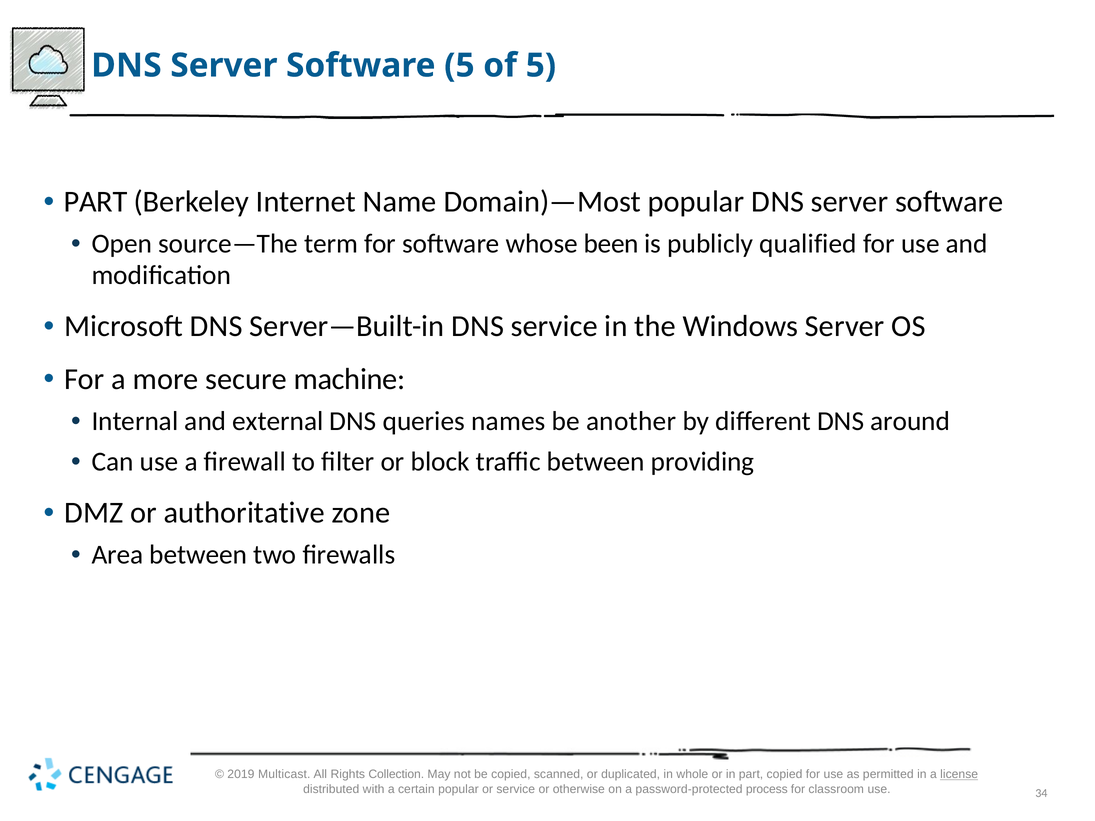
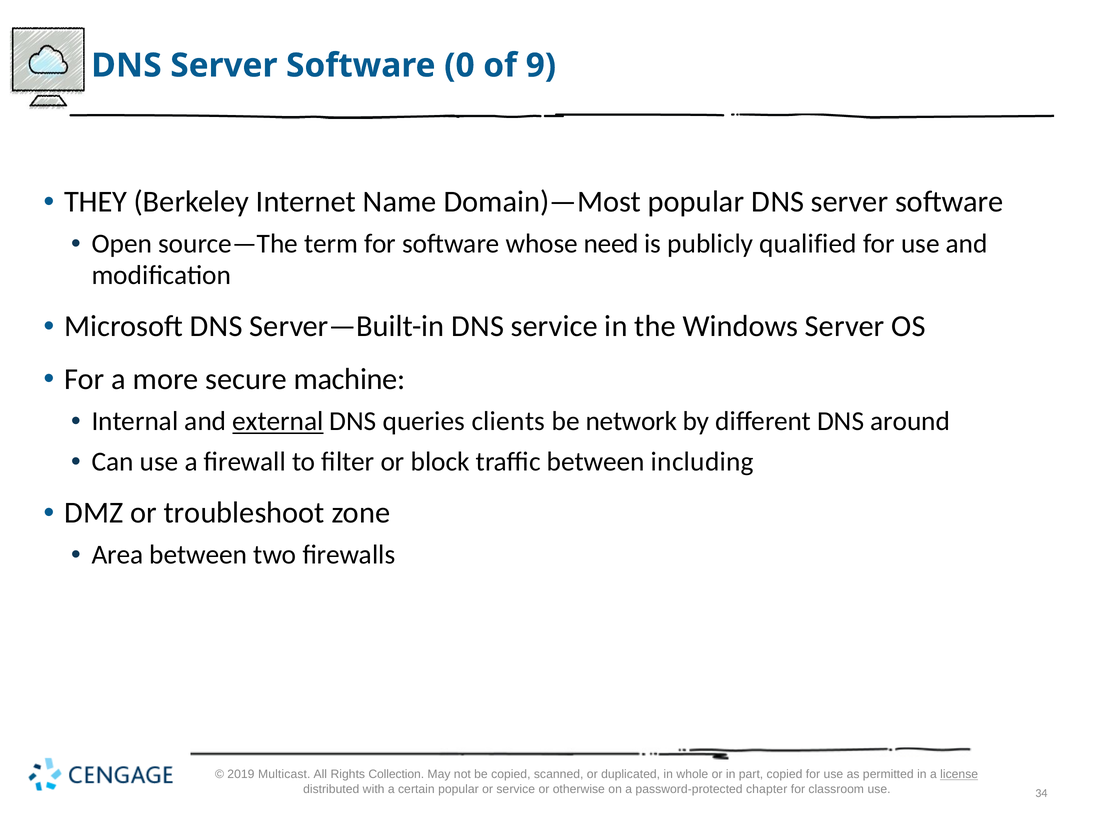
Software 5: 5 -> 0 (459, 66)
of 5: 5 -> 9 (541, 66)
PART: PART -> THEY (96, 202)
been: been -> need (611, 244)
external underline: none -> present (278, 421)
names: names -> clients (508, 421)
another: another -> network (631, 421)
providing: providing -> including (702, 462)
authoritative: authoritative -> troubleshoot (244, 513)
process: process -> chapter (767, 789)
